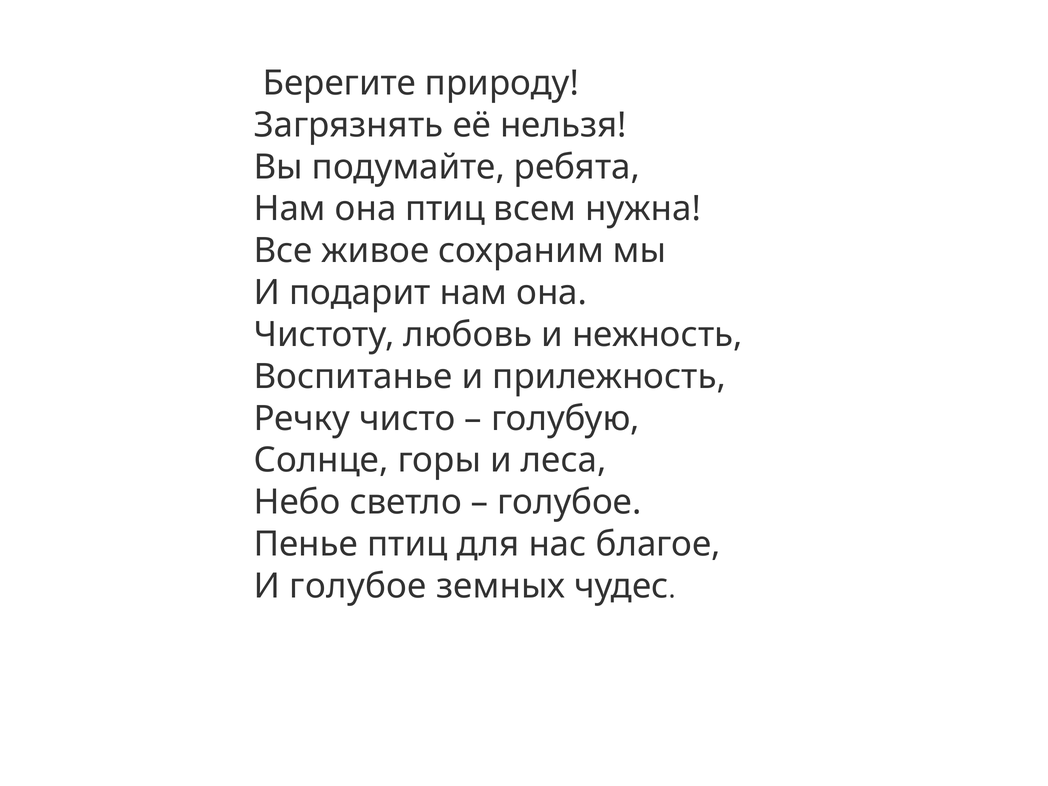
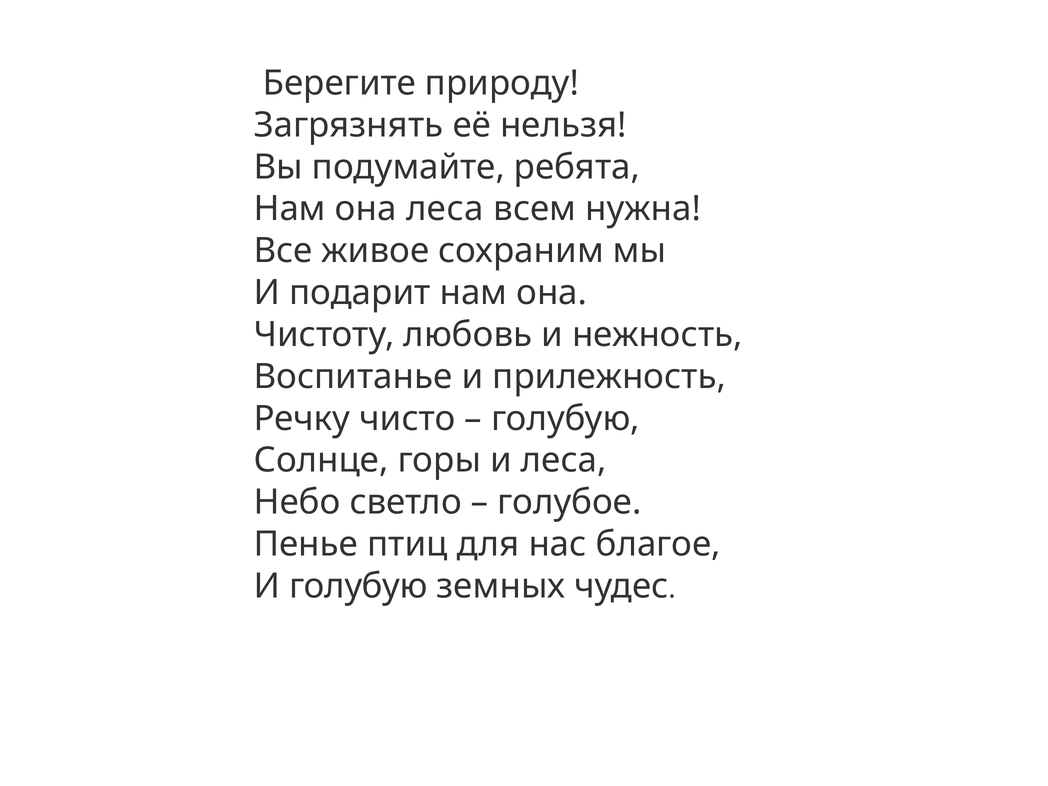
она птиц: птиц -> леса (445, 209)
И голубое: голубое -> голубую (358, 586)
